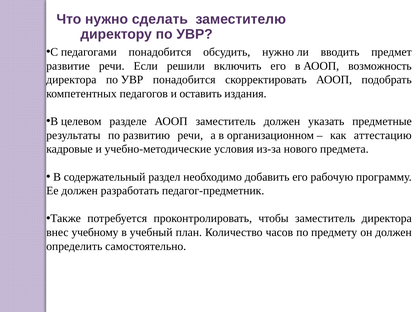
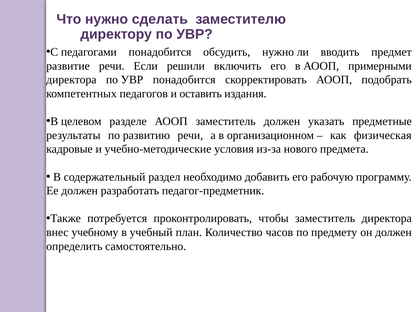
возможность: возможность -> примерными (380, 66)
аттестацию: аттестацию -> физическая (383, 135)
